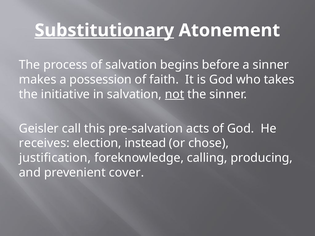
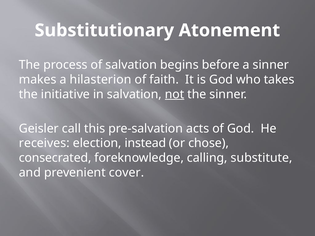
Substitutionary underline: present -> none (104, 30)
possession: possession -> hilasterion (101, 80)
justification: justification -> consecrated (55, 158)
producing: producing -> substitute (262, 158)
